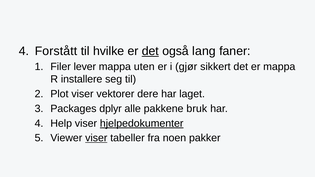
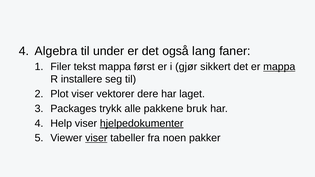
Forstått: Forstått -> Algebra (56, 51)
hvilke: hvilke -> under (109, 51)
det underline: present -> none (150, 51)
lever: lever -> tekst (85, 67)
uten: uten -> først (144, 67)
mappa underline: none -> present (279, 67)
dplyr: dplyr -> trykk (110, 109)
